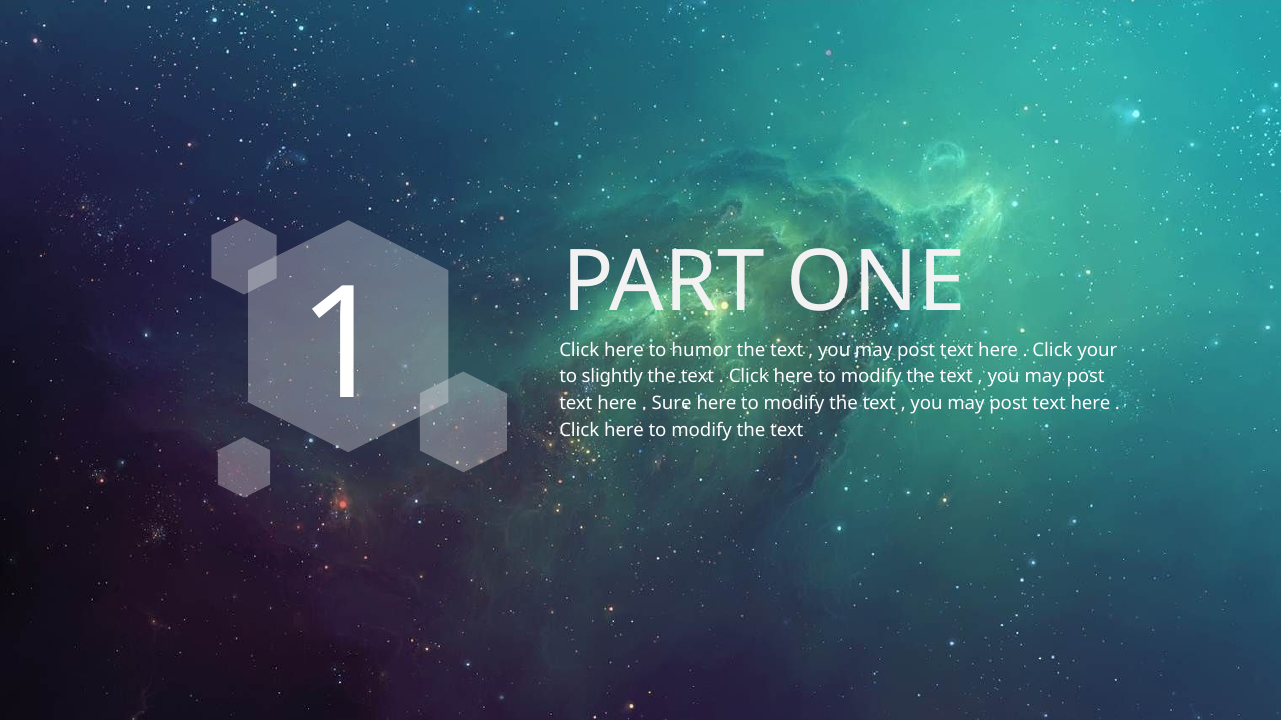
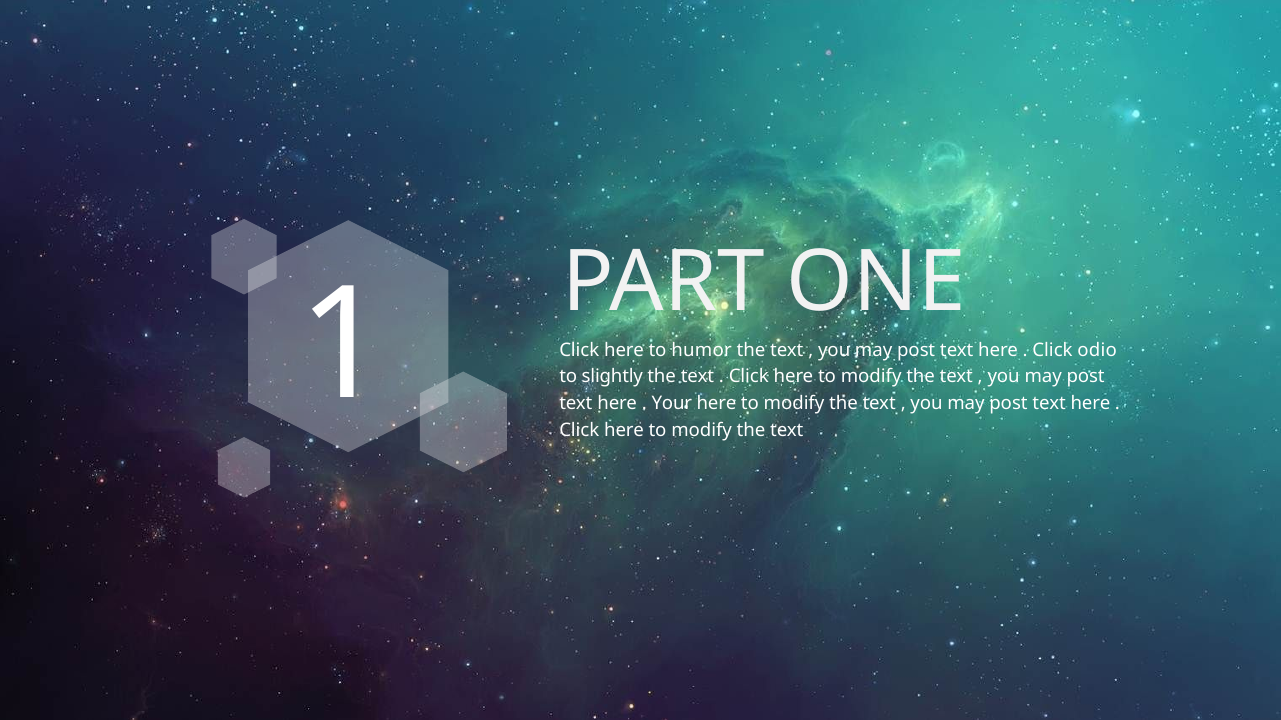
your: your -> odio (1097, 350)
Sure: Sure -> Your (672, 404)
